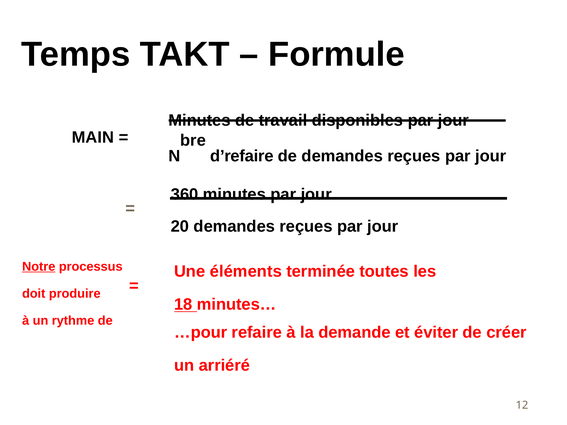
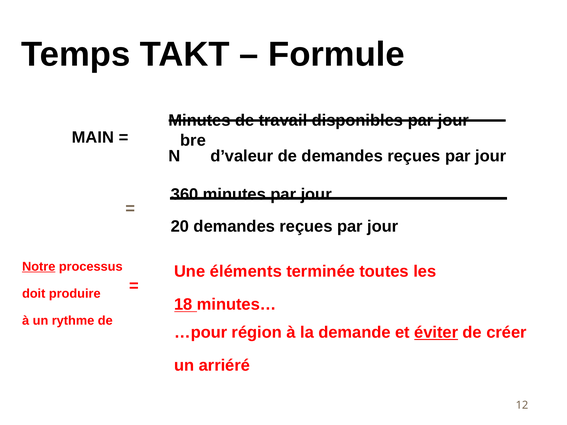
d’refaire: d’refaire -> d’valeur (242, 156)
refaire: refaire -> région (257, 333)
éviter underline: none -> present (436, 333)
